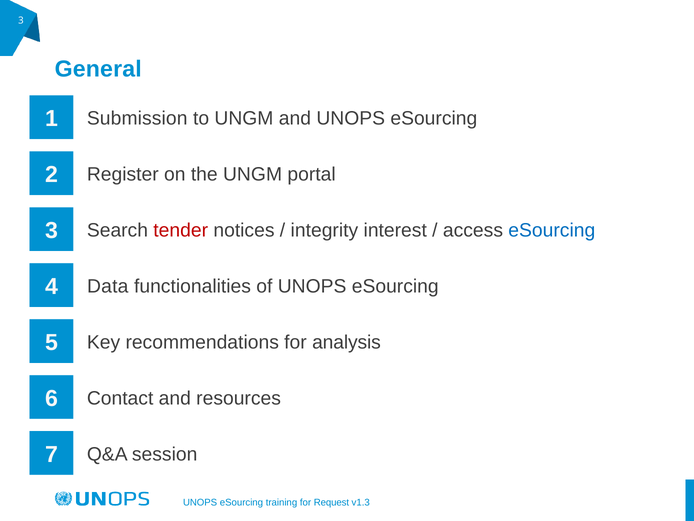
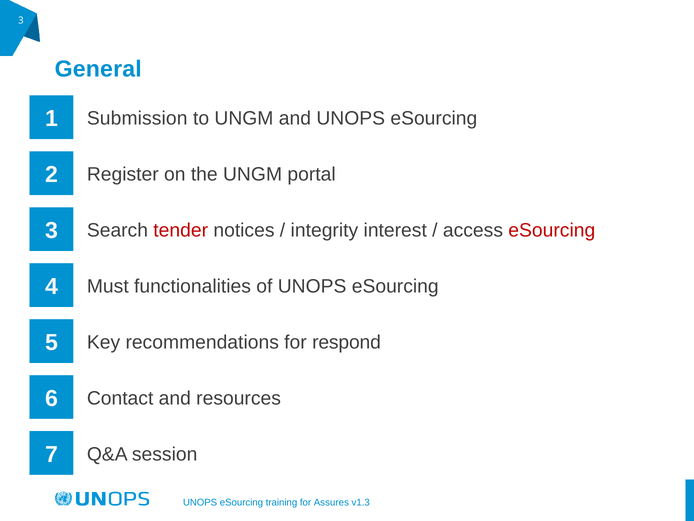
eSourcing colour: blue -> red (552, 230)
Data: Data -> Must (108, 286)
analysis: analysis -> respond (347, 342)
Request: Request -> Assures (331, 502)
